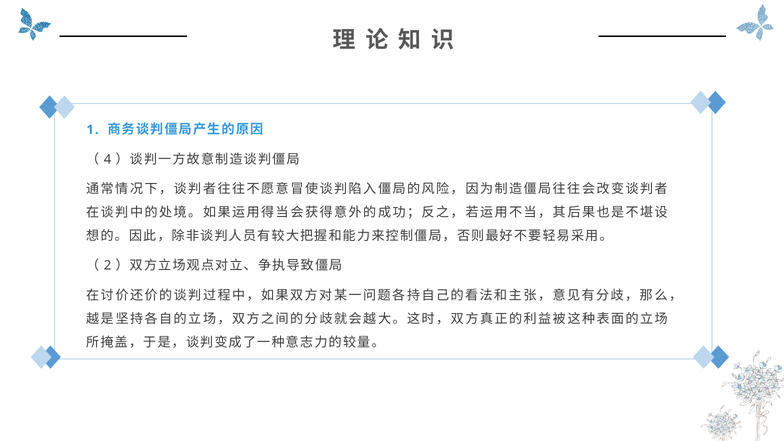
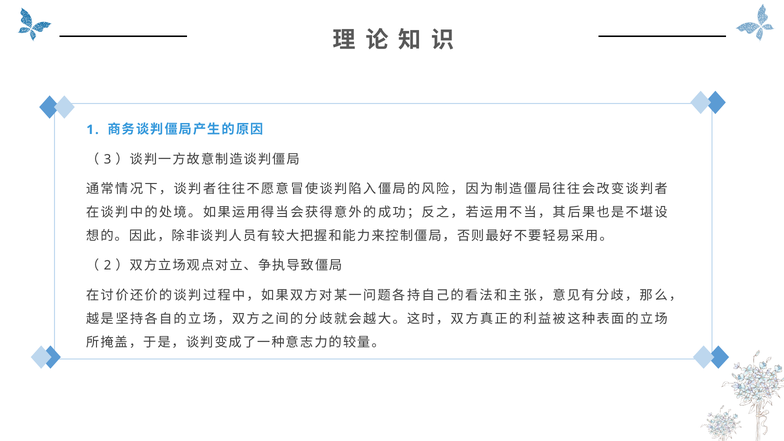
4: 4 -> 3 (107, 159)
